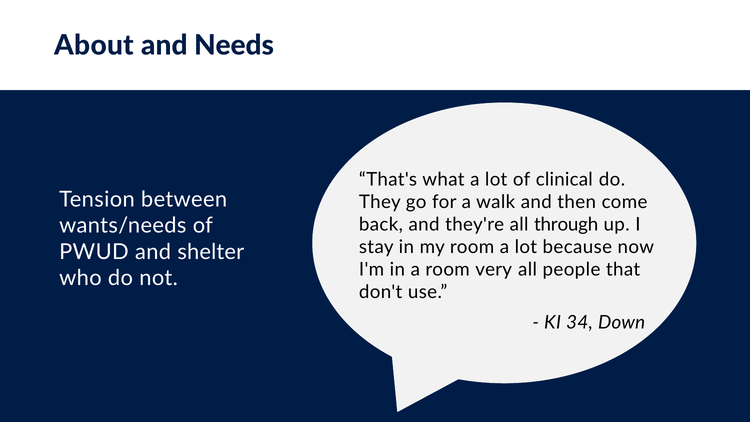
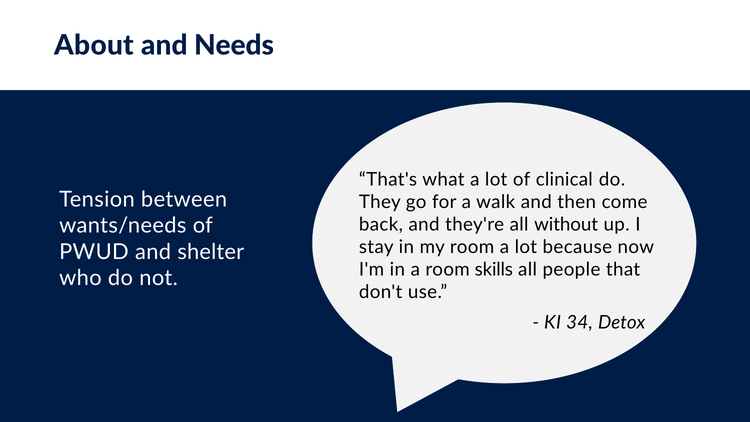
through: through -> without (566, 225)
very: very -> skills (494, 270)
Down: Down -> Detox (622, 322)
